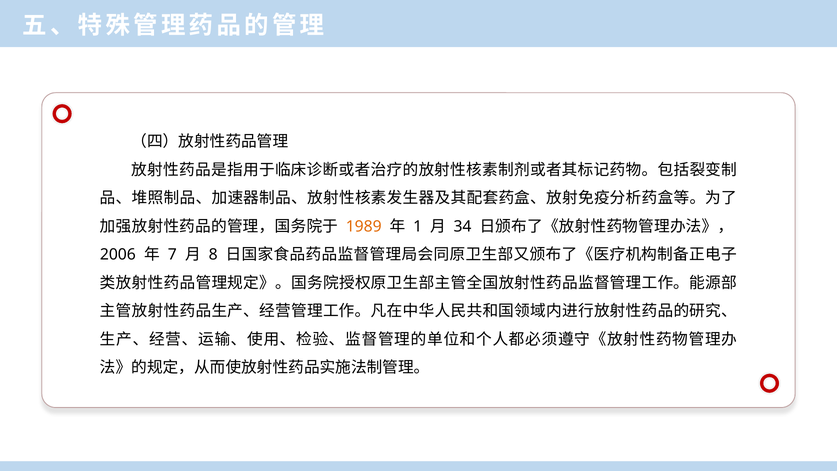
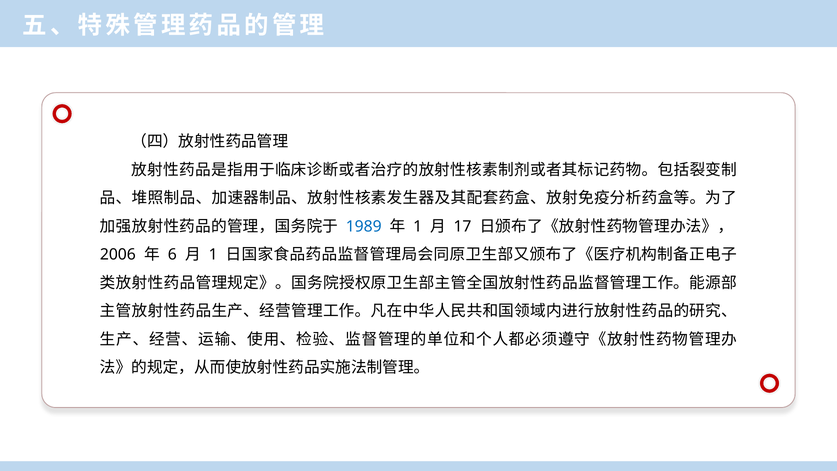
1989 colour: orange -> blue (364, 226)
34: 34 -> 17 (463, 226)
7: 7 -> 6 (172, 255)
8: 8 -> 1 (213, 255)
